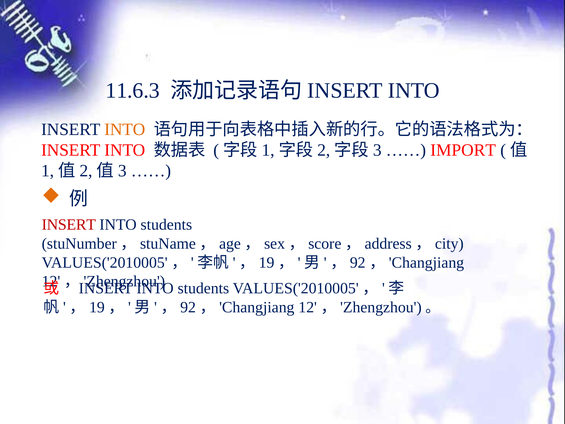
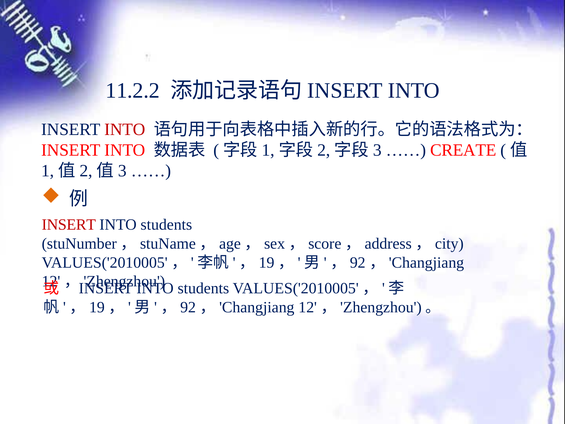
11.6.3: 11.6.3 -> 11.2.2 (133, 90)
INTO colour: orange -> red (125, 129)
IMPORT: IMPORT -> CREATE (463, 150)
